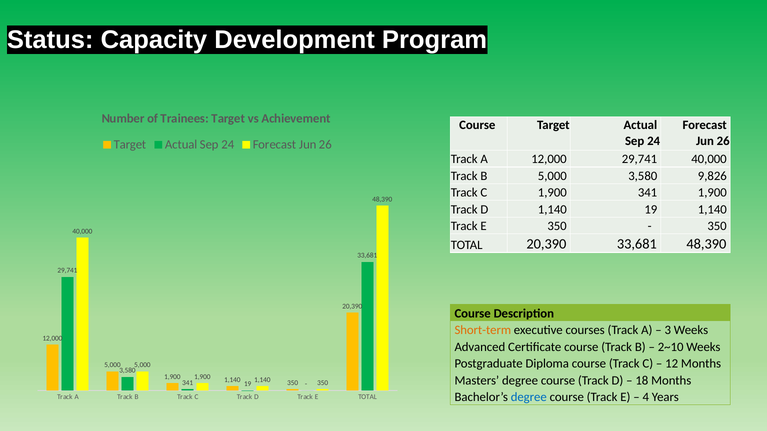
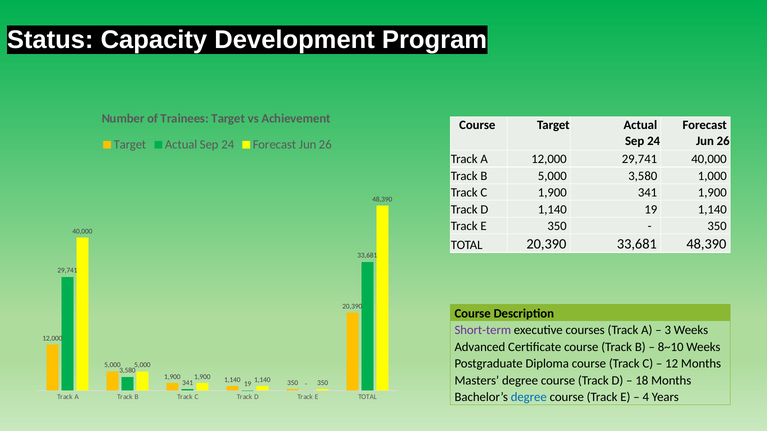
9,826: 9,826 -> 1,000 (712, 176)
Short-term colour: orange -> purple (483, 331)
2~10: 2~10 -> 8~10 (671, 347)
